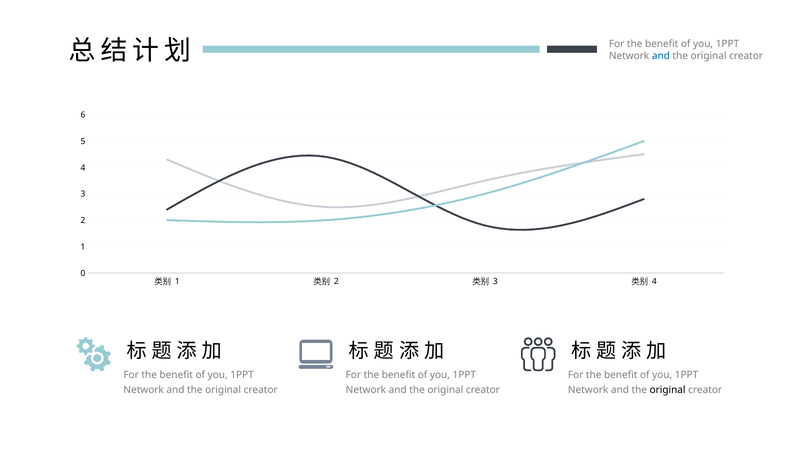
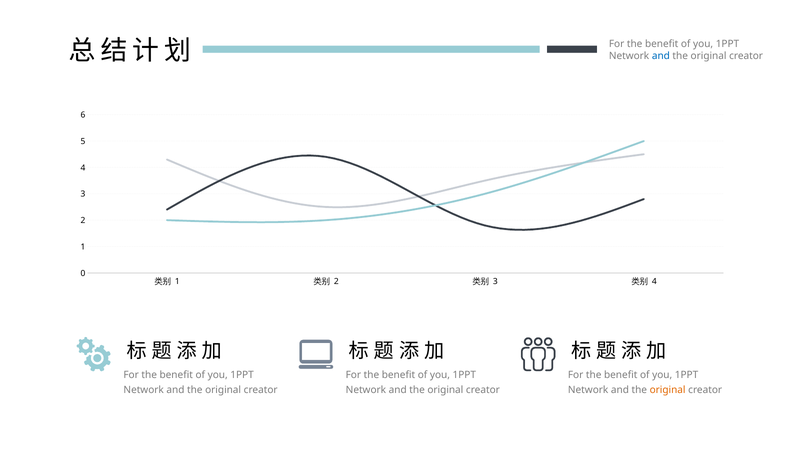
original colour: black -> orange (668, 390)
